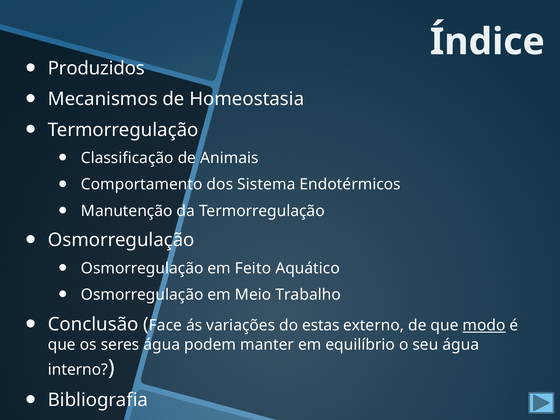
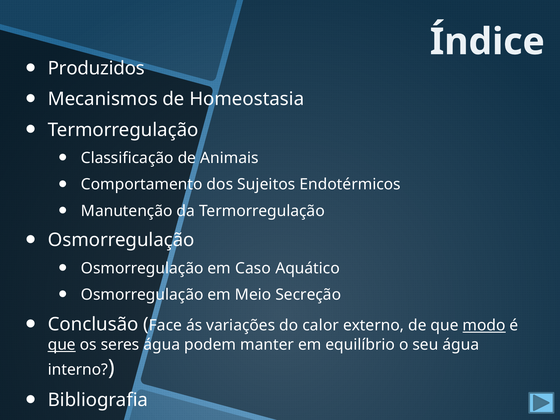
Sistema: Sistema -> Sujeitos (266, 184)
Feito: Feito -> Caso (253, 268)
Trabalho: Trabalho -> Secreção (308, 295)
estas: estas -> calor (321, 325)
que underline: none -> present (62, 345)
